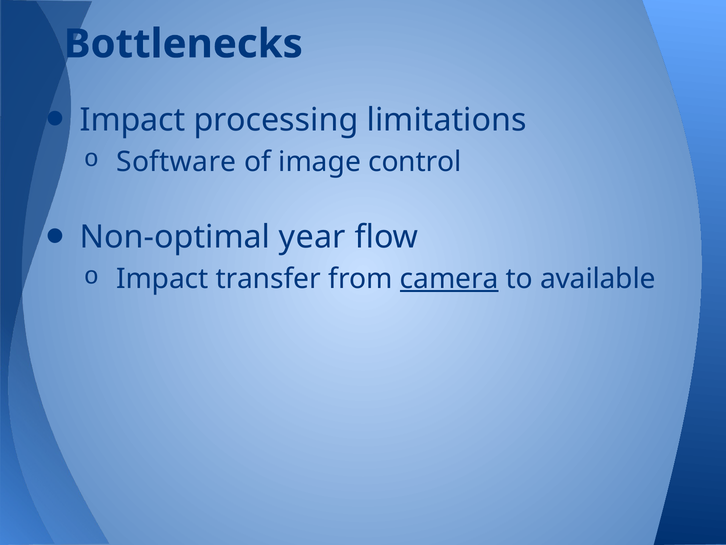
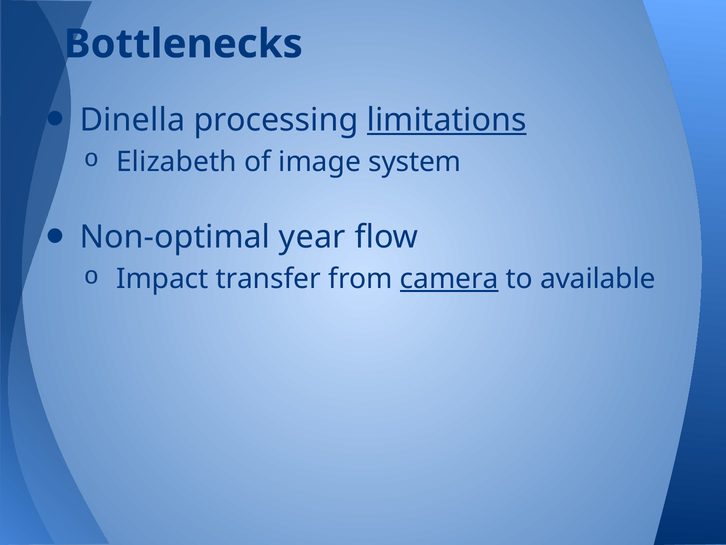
Impact: Impact -> Dinella (132, 120)
limitations underline: none -> present (447, 120)
Software: Software -> Elizabeth (176, 162)
control: control -> system (415, 162)
